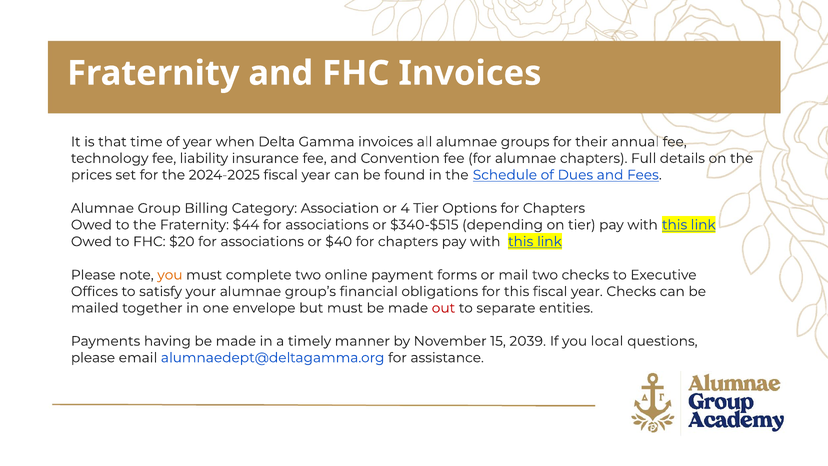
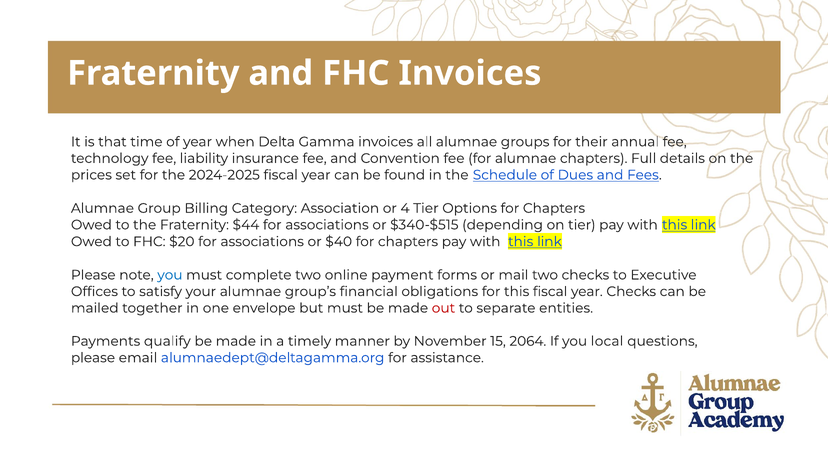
you colour: orange -> blue (170, 275)
having: having -> qualify (167, 341)
2039: 2039 -> 2064 (528, 341)
